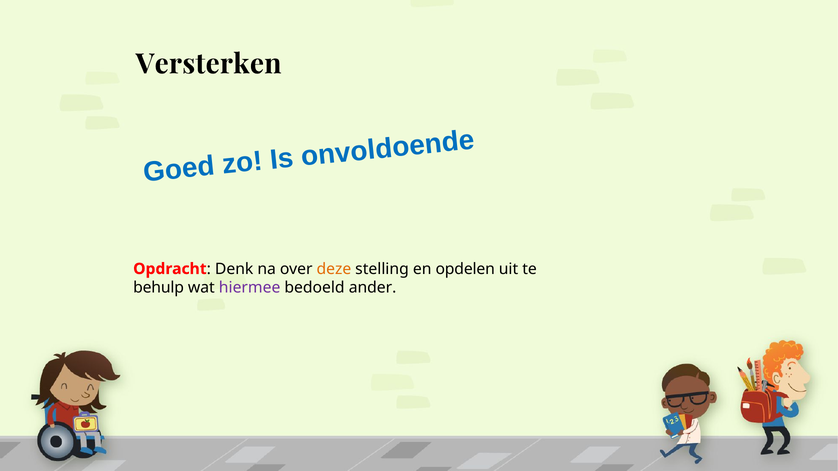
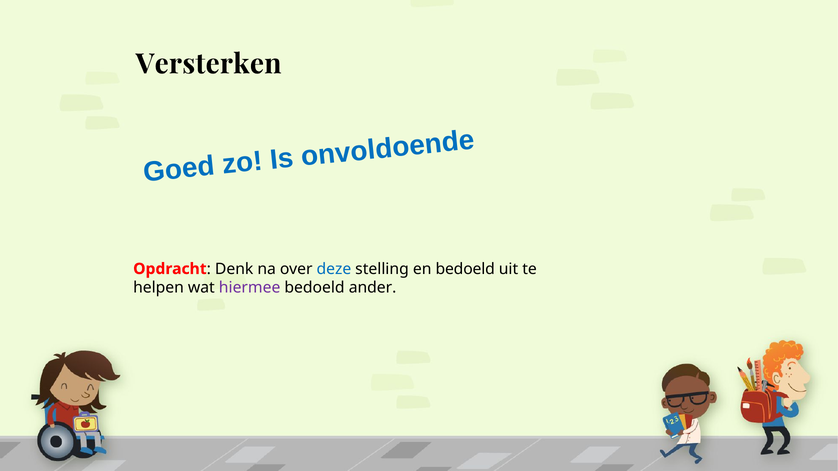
deze colour: orange -> blue (334, 269)
en opdelen: opdelen -> bedoeld (465, 269)
behulp: behulp -> helpen (159, 288)
